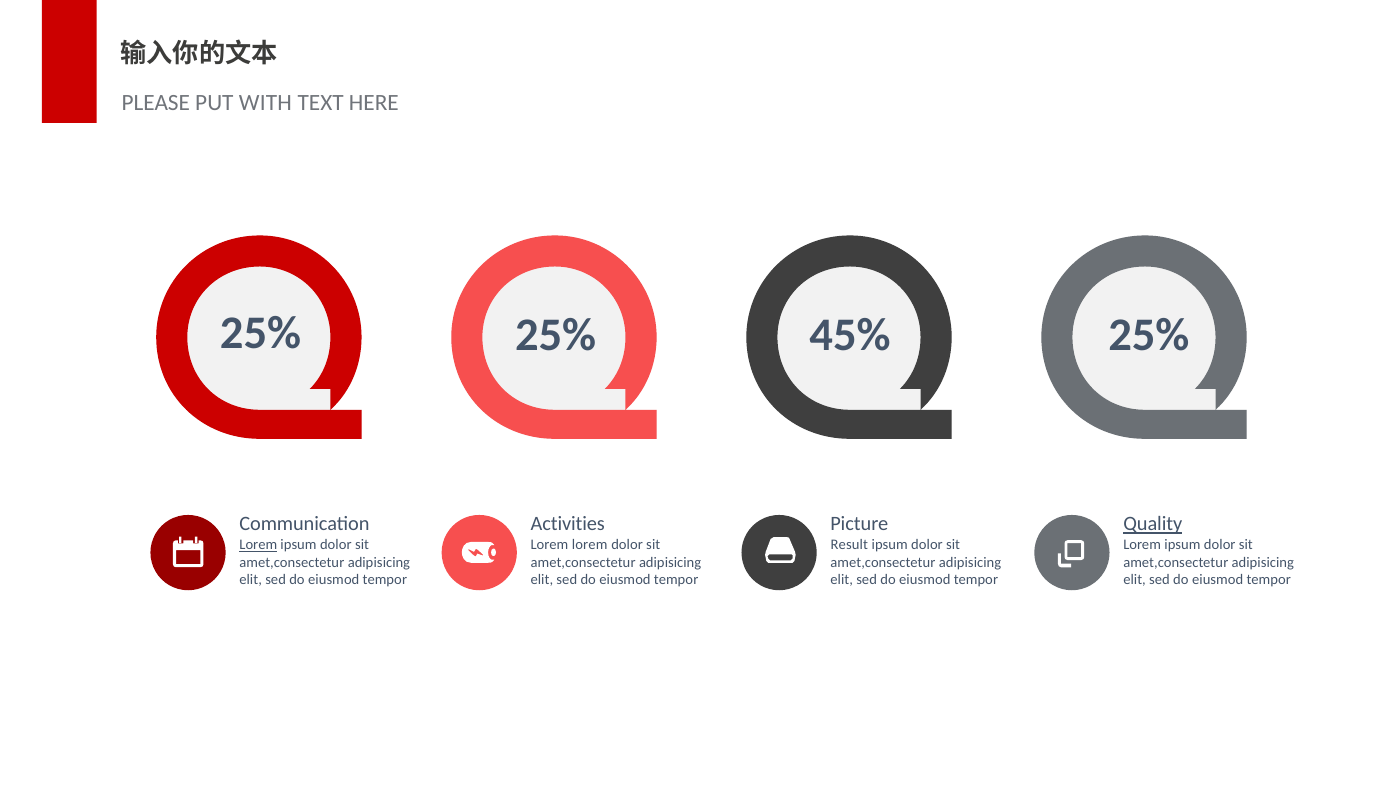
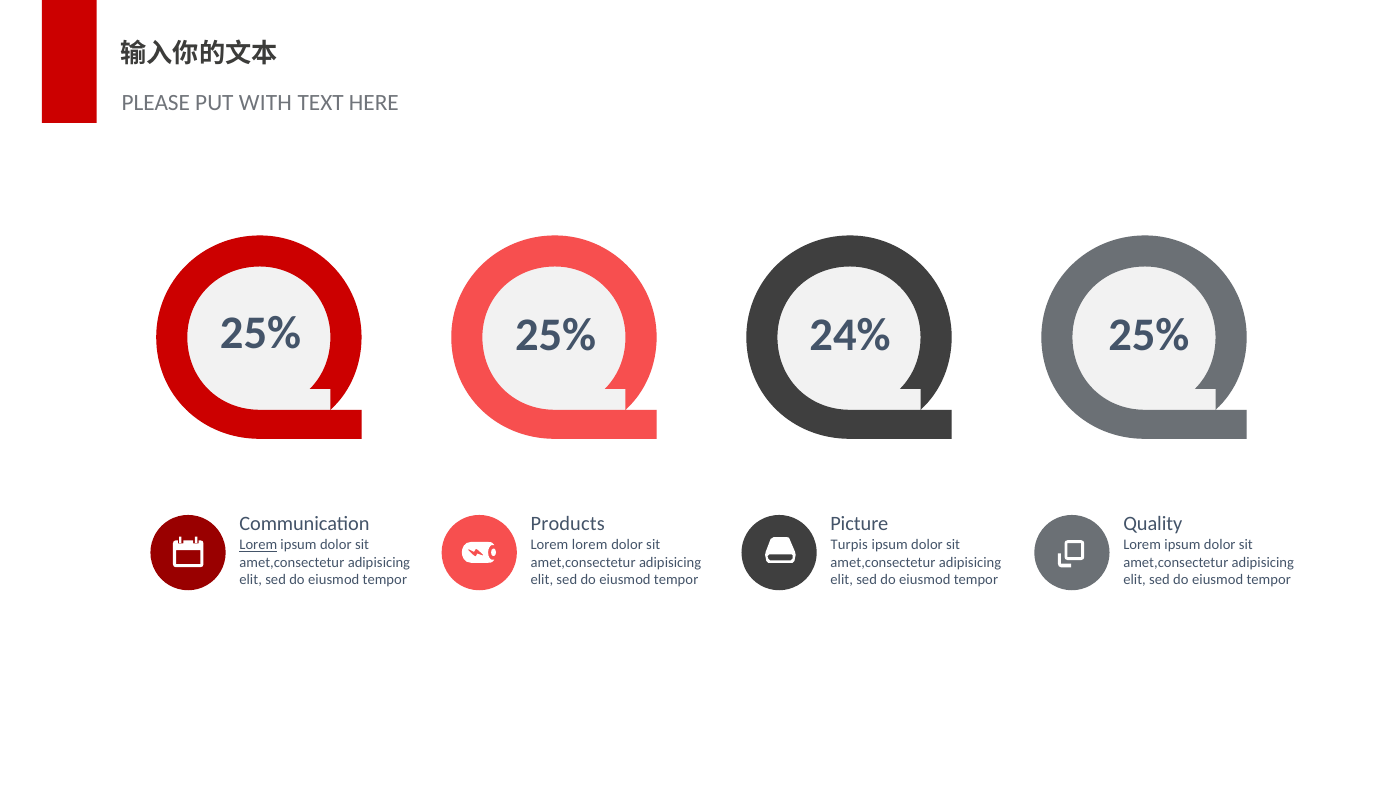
45%: 45% -> 24% (850, 335)
Activities: Activities -> Products (568, 524)
Quality underline: present -> none (1153, 524)
Result: Result -> Turpis (849, 544)
